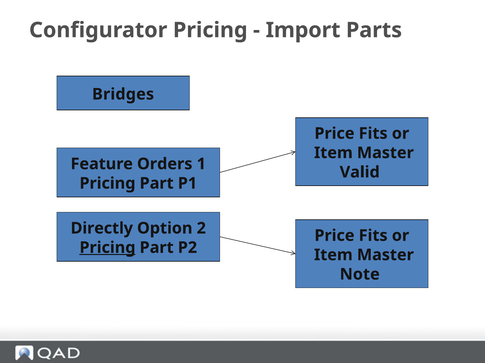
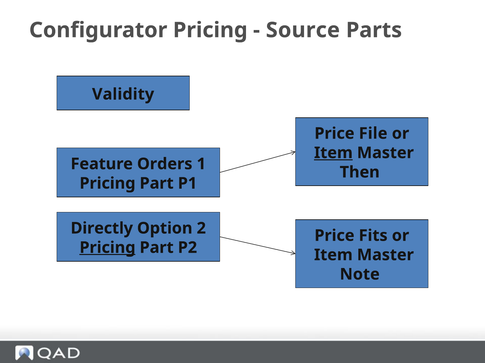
Import: Import -> Source (303, 30)
Bridges: Bridges -> Validity (123, 94)
Fits: Fits -> File (373, 134)
Item underline: none -> present (333, 153)
Valid: Valid -> Then (360, 173)
